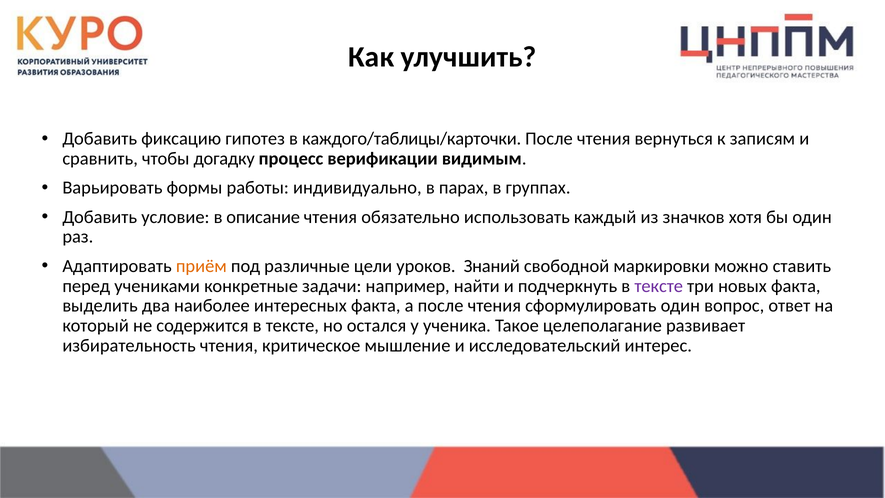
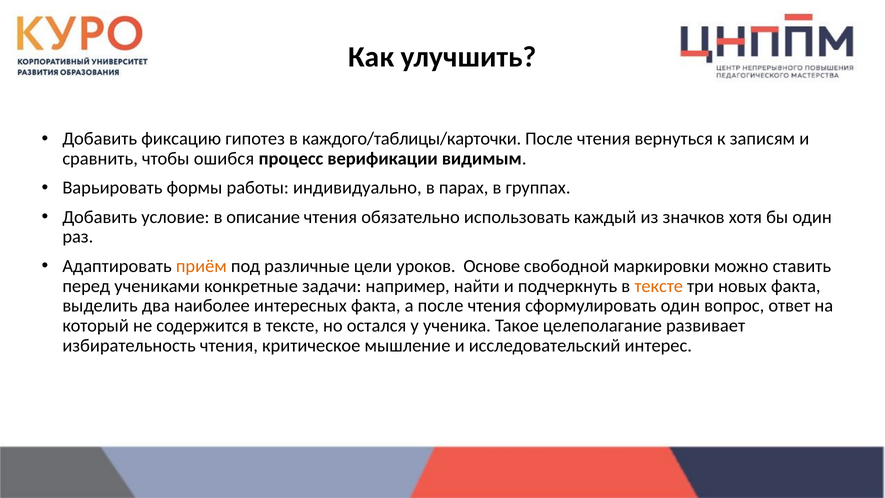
догадку: догадку -> ошибся (224, 159)
Знаний: Знаний -> Основе (492, 266)
тексте colour: purple -> orange (659, 286)
